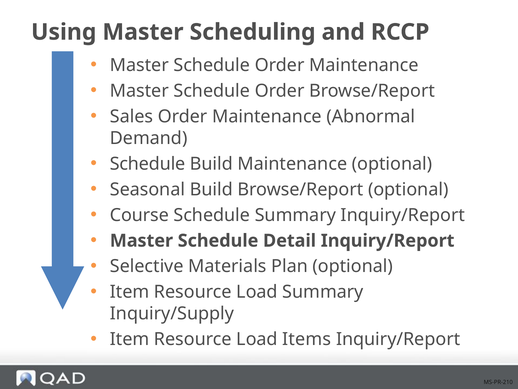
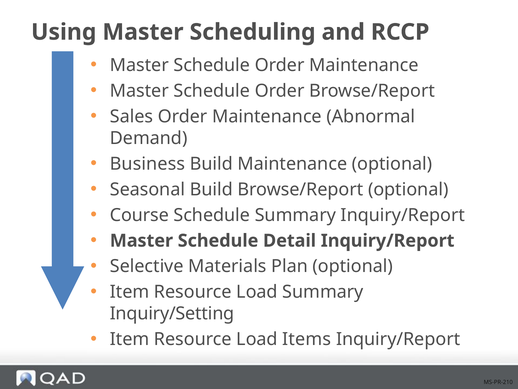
Schedule: Schedule -> Business (147, 164)
Inquiry/Supply: Inquiry/Supply -> Inquiry/Setting (172, 313)
